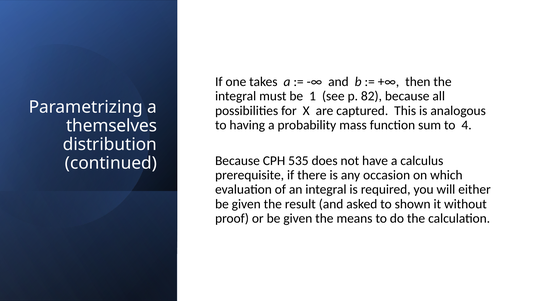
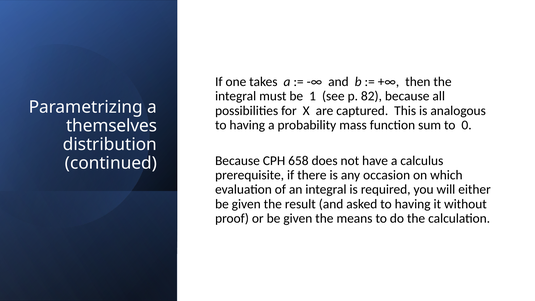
4: 4 -> 0 (467, 125)
535: 535 -> 658 (298, 161)
asked to shown: shown -> having (413, 204)
